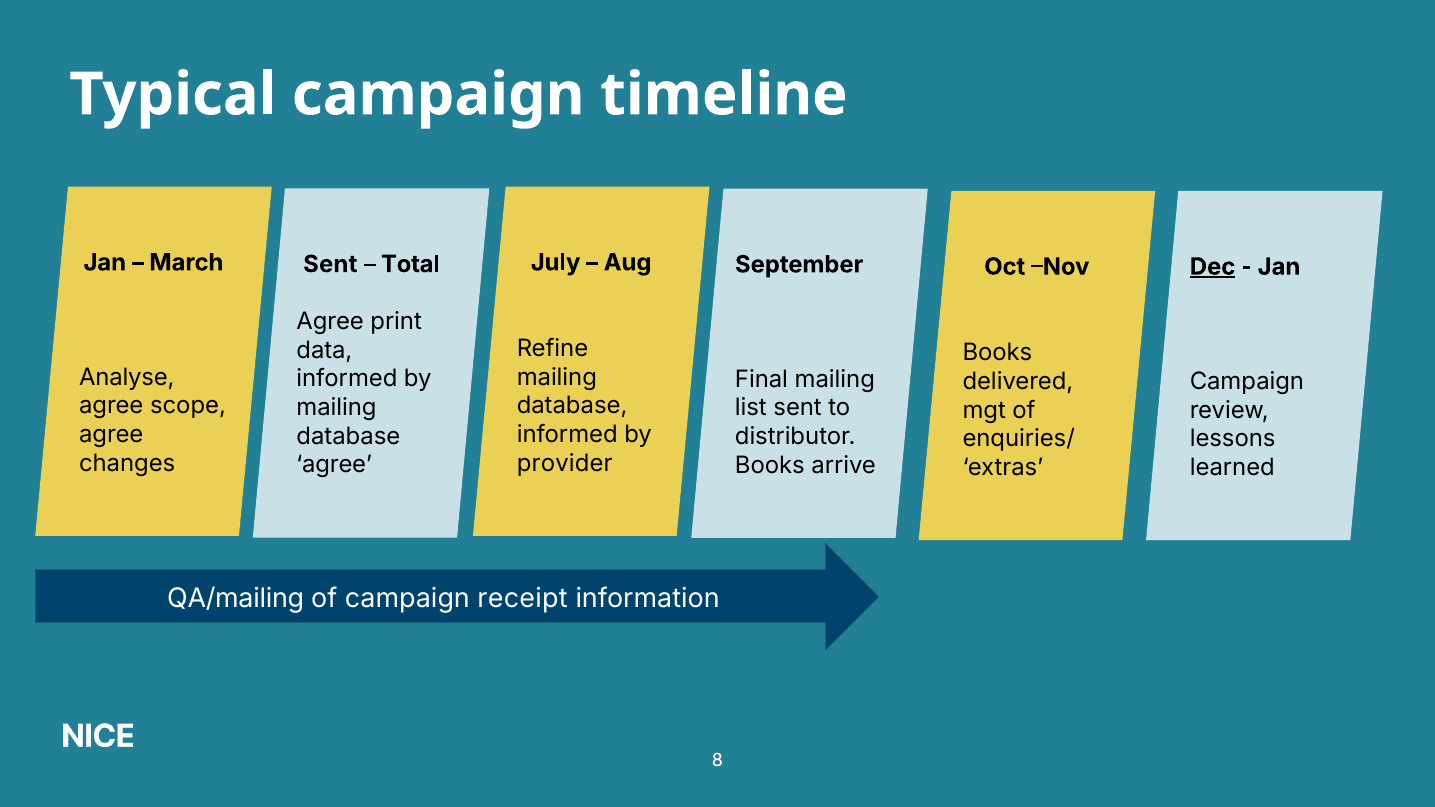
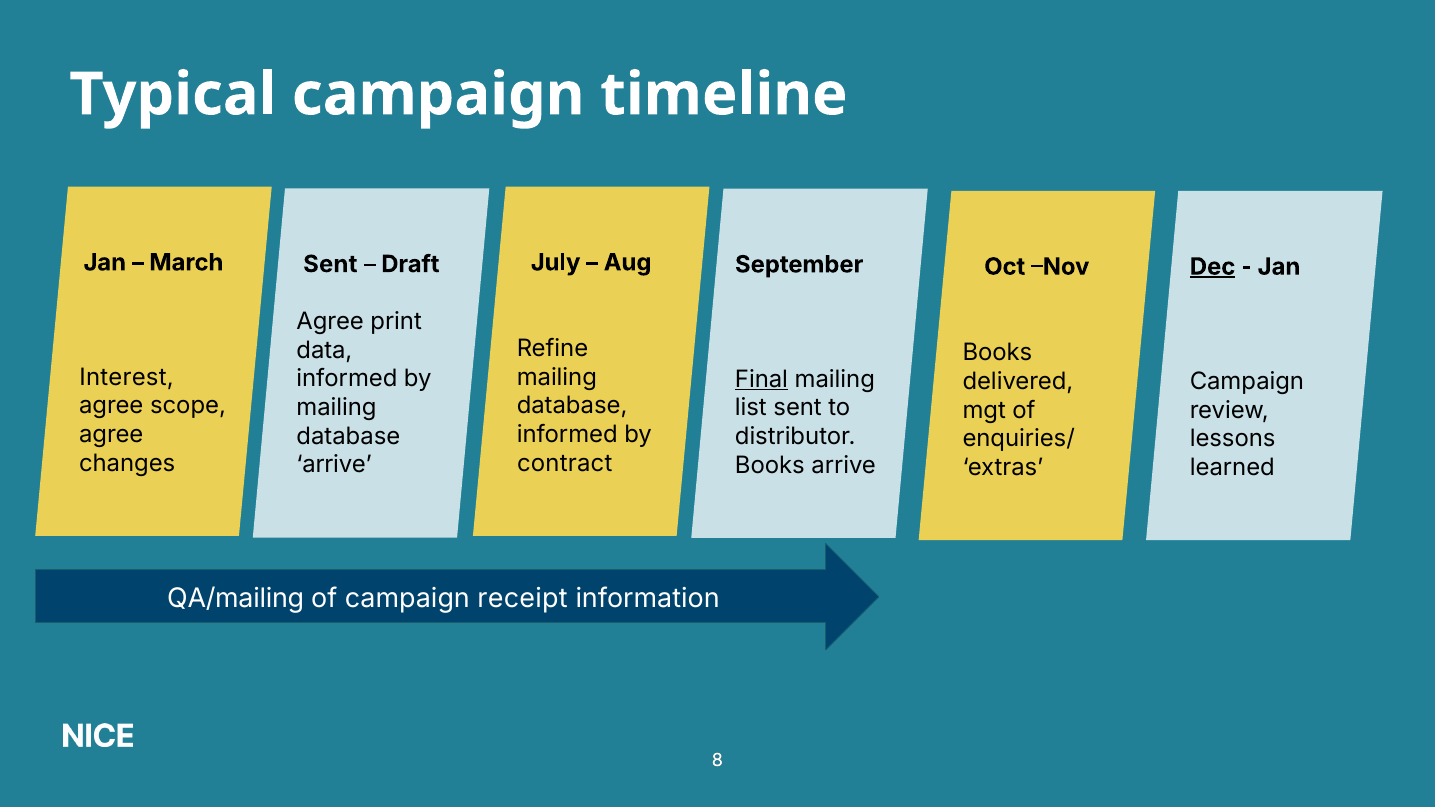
Total: Total -> Draft (410, 264)
Analyse: Analyse -> Interest (127, 377)
Final underline: none -> present (761, 379)
provider: provider -> contract (565, 463)
agree: agree -> arrive (334, 465)
